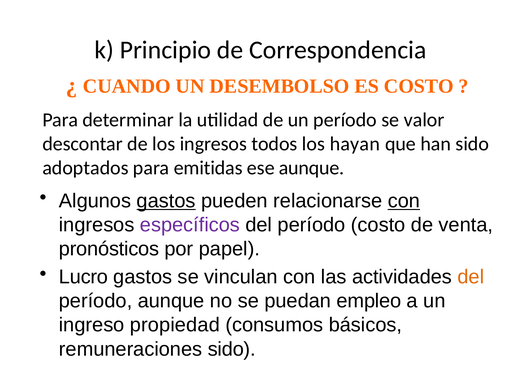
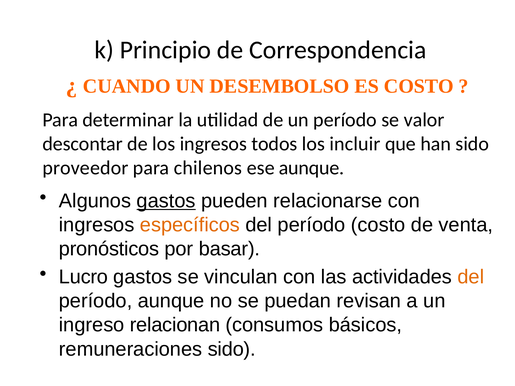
hayan: hayan -> incluir (355, 144)
adoptados: adoptados -> proveedor (85, 168)
emitidas: emitidas -> chilenos (208, 168)
con underline: present -> none (404, 201)
específicos colour: purple -> orange (190, 225)
papel: papel -> basar (229, 249)
empleo: empleo -> revisan (369, 301)
propiedad: propiedad -> relacionan (175, 325)
